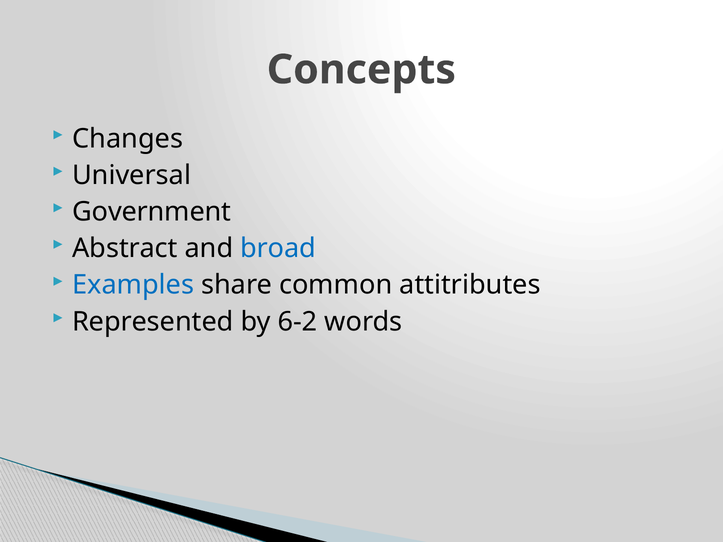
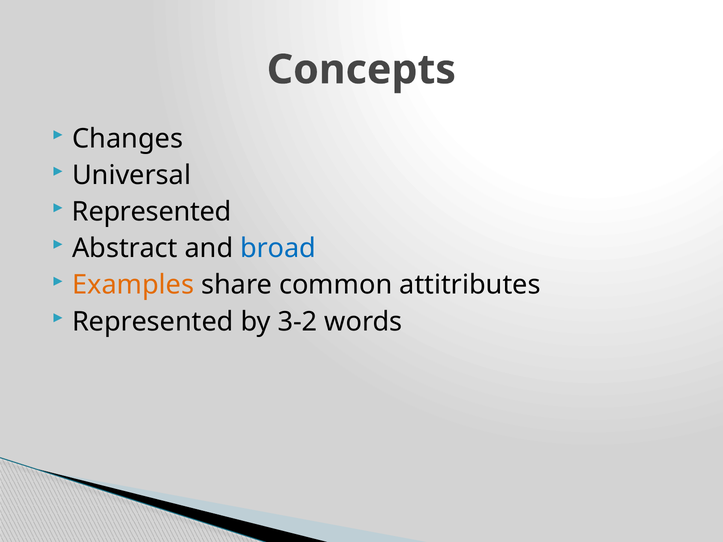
Government: Government -> Represented (152, 212)
Examples colour: blue -> orange (133, 285)
6-2: 6-2 -> 3-2 (298, 322)
